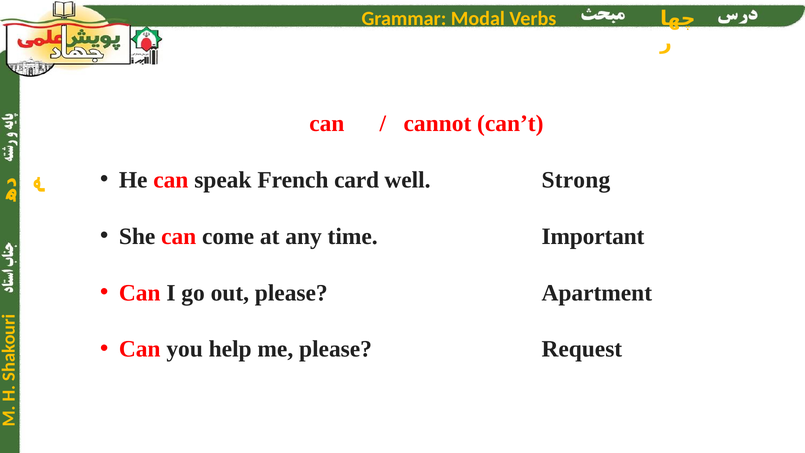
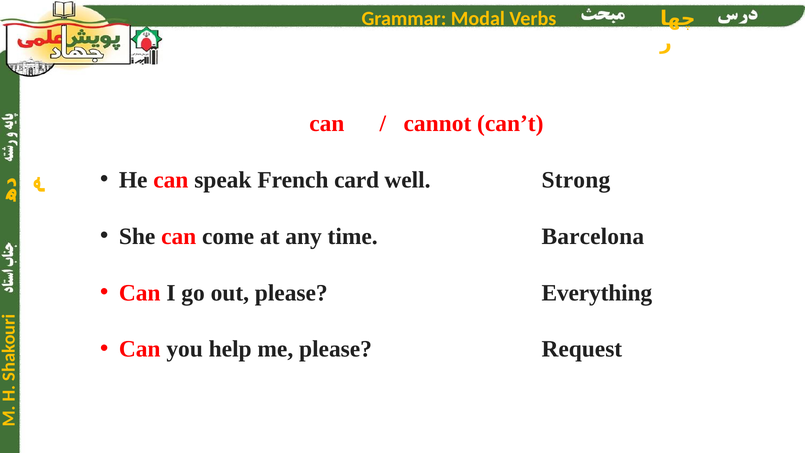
Important: Important -> Barcelona (593, 236)
Apartment: Apartment -> Everything (597, 293)
